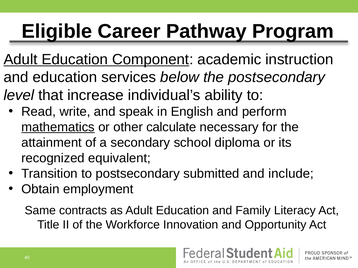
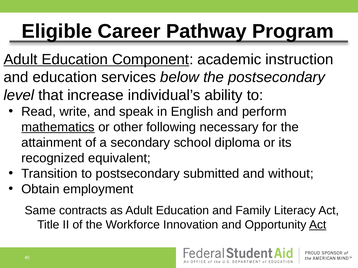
calculate: calculate -> following (171, 127)
include: include -> without (291, 174)
Act underline: none -> present (318, 225)
